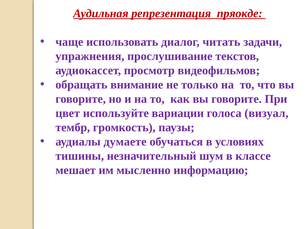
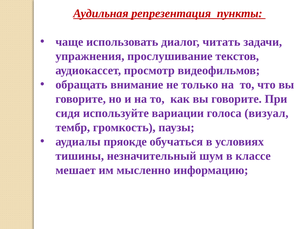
пряокде: пряокде -> пункты (240, 13)
цвет: цвет -> сидя (68, 113)
думаете: думаете -> пряокде (125, 142)
